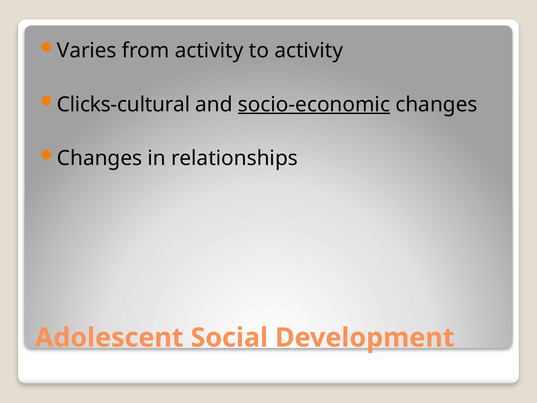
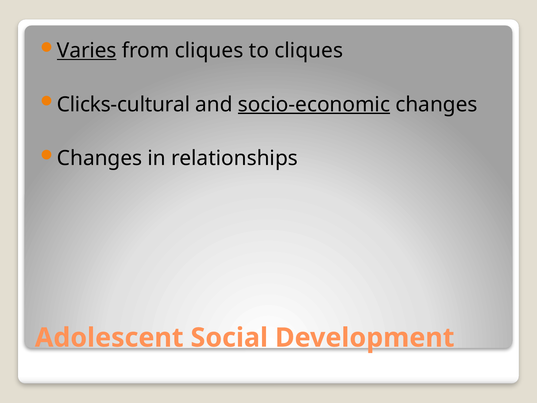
Varies underline: none -> present (87, 51)
from activity: activity -> cliques (209, 51)
to activity: activity -> cliques (309, 51)
